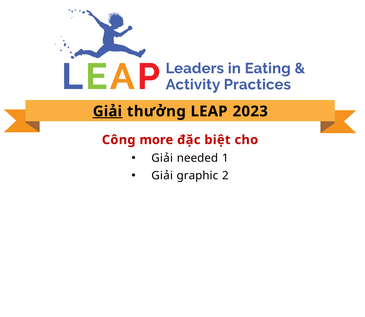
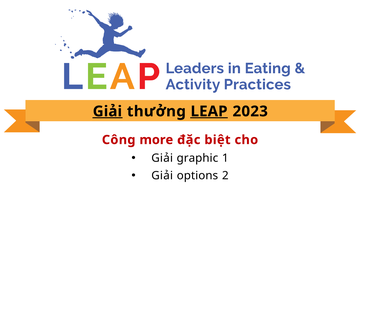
LEAP underline: none -> present (209, 112)
needed: needed -> graphic (197, 158)
graphic: graphic -> options (197, 176)
